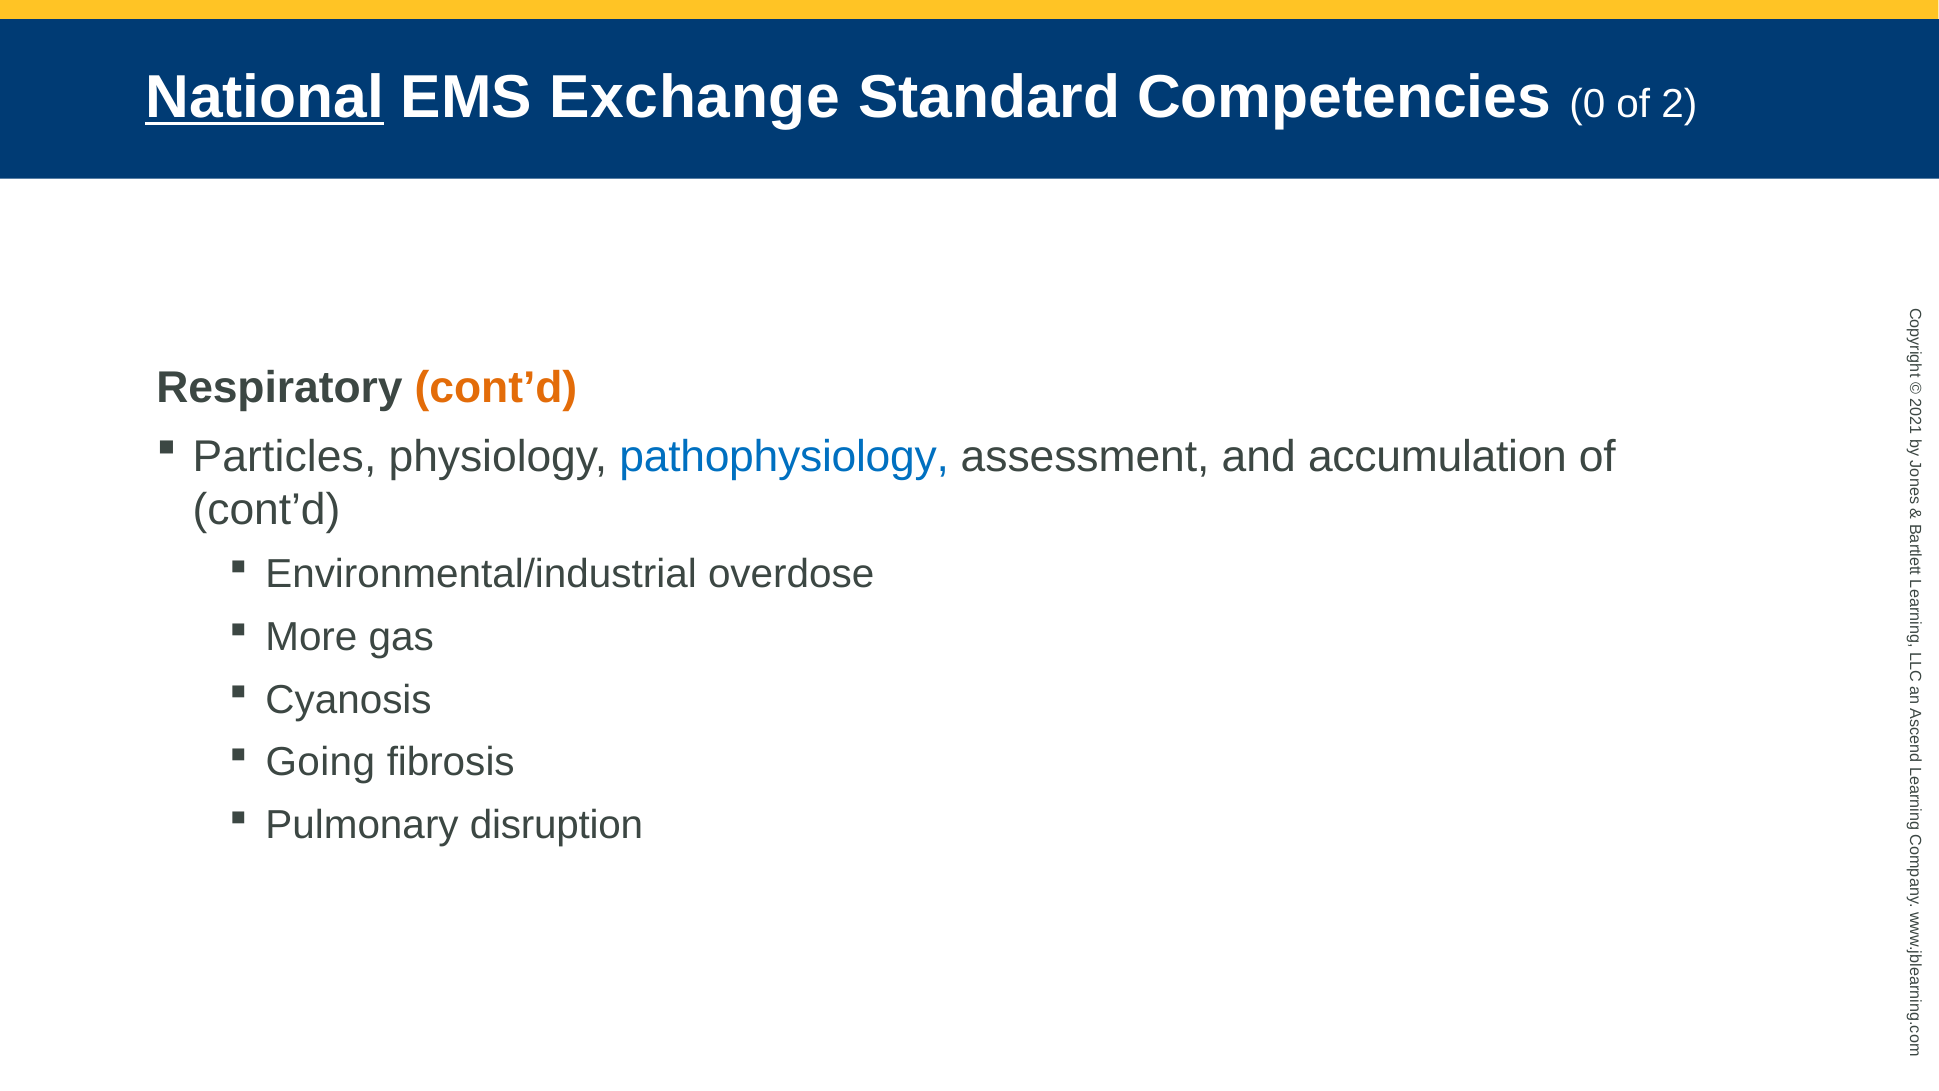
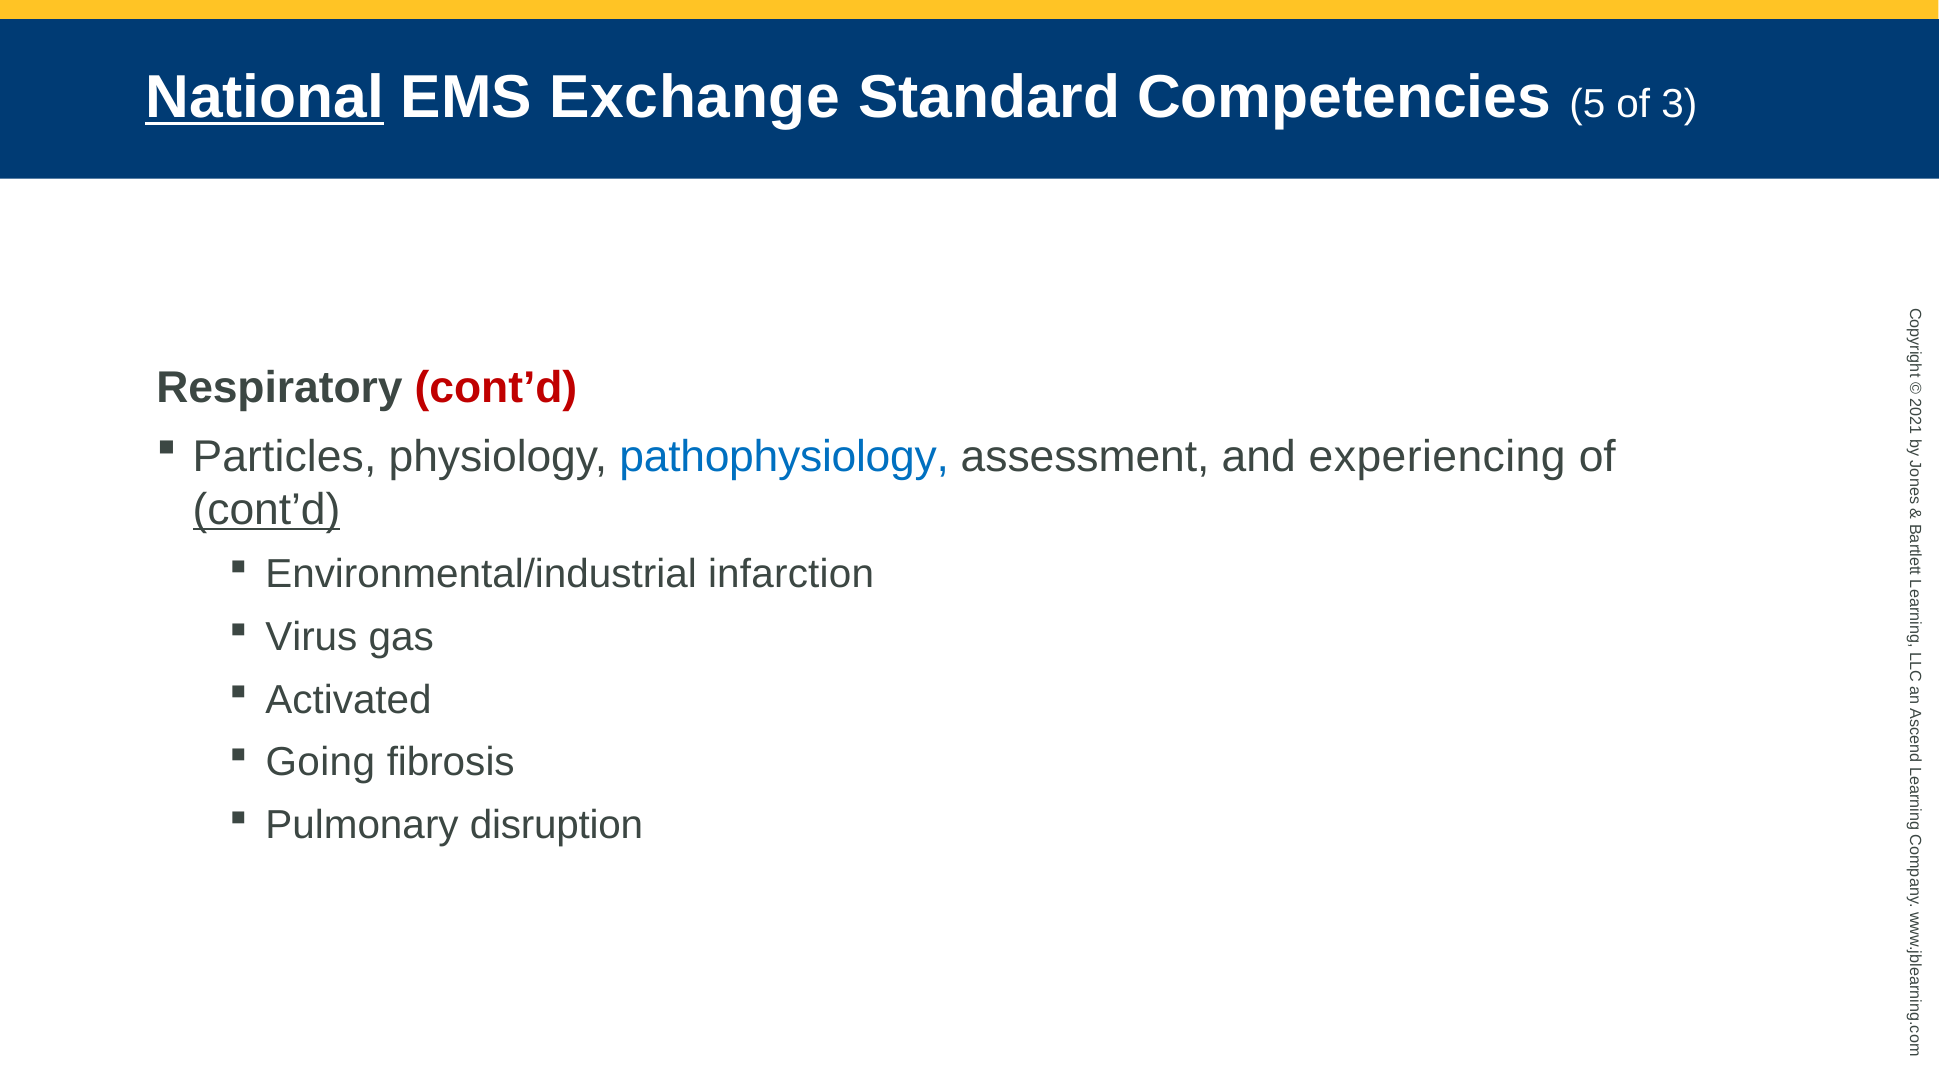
Competencies 0: 0 -> 5 (1587, 104)
of 2: 2 -> 3 (1679, 104)
cont’d colour: orange -> red (496, 387)
accumulation: accumulation -> experiencing (1437, 456)
cont’d underline: none -> present (267, 510)
overdose: overdose -> infarction (791, 574)
More: More -> Virus (311, 637)
Cyanosis: Cyanosis -> Activated (349, 700)
